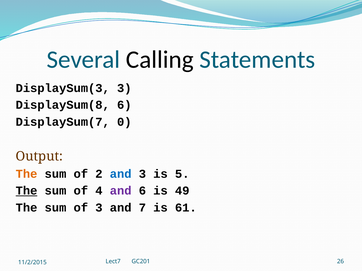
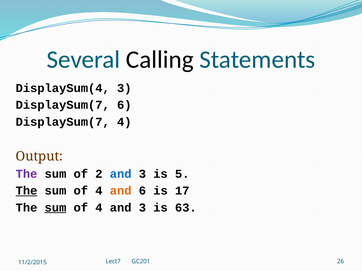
DisplaySum(3: DisplaySum(3 -> DisplaySum(4 (63, 88)
DisplaySum(8: DisplaySum(8 -> DisplaySum(7 (63, 105)
DisplaySum(7 0: 0 -> 4 (124, 122)
The colour: orange -> purple (26, 174)
and colour: purple -> orange (121, 191)
49: 49 -> 17 (182, 191)
sum underline: none -> present (55, 208)
3: 3 -> 4 (99, 208)
7: 7 -> 3 (142, 208)
61: 61 -> 63 (186, 208)
